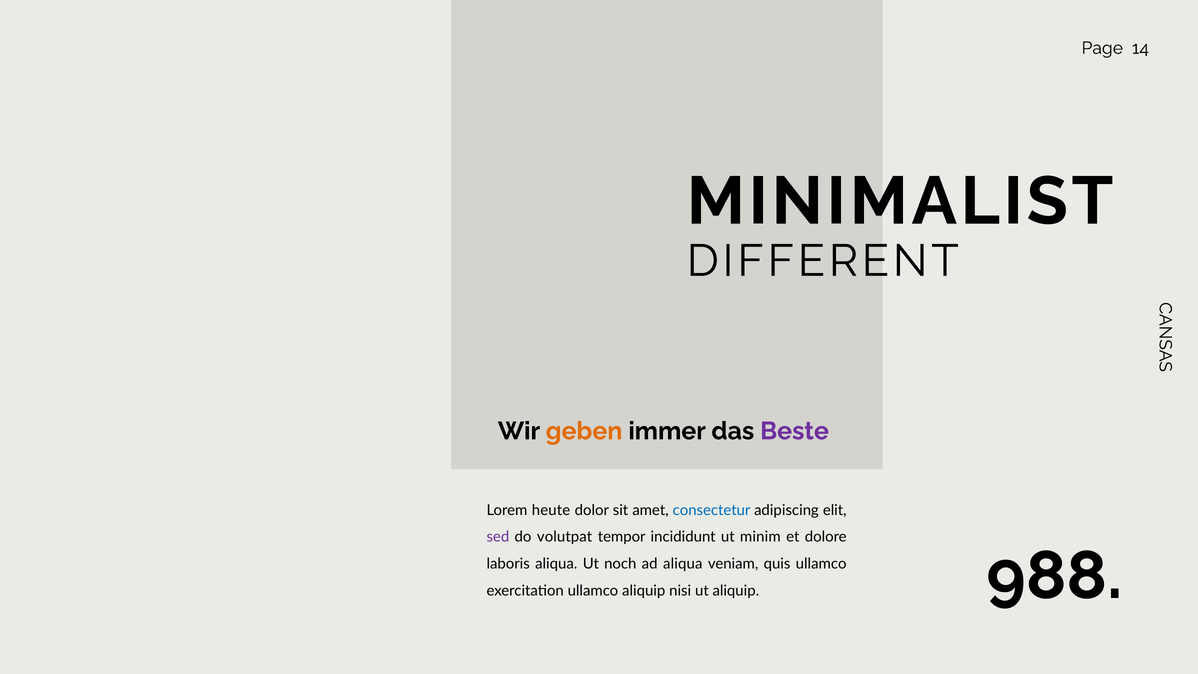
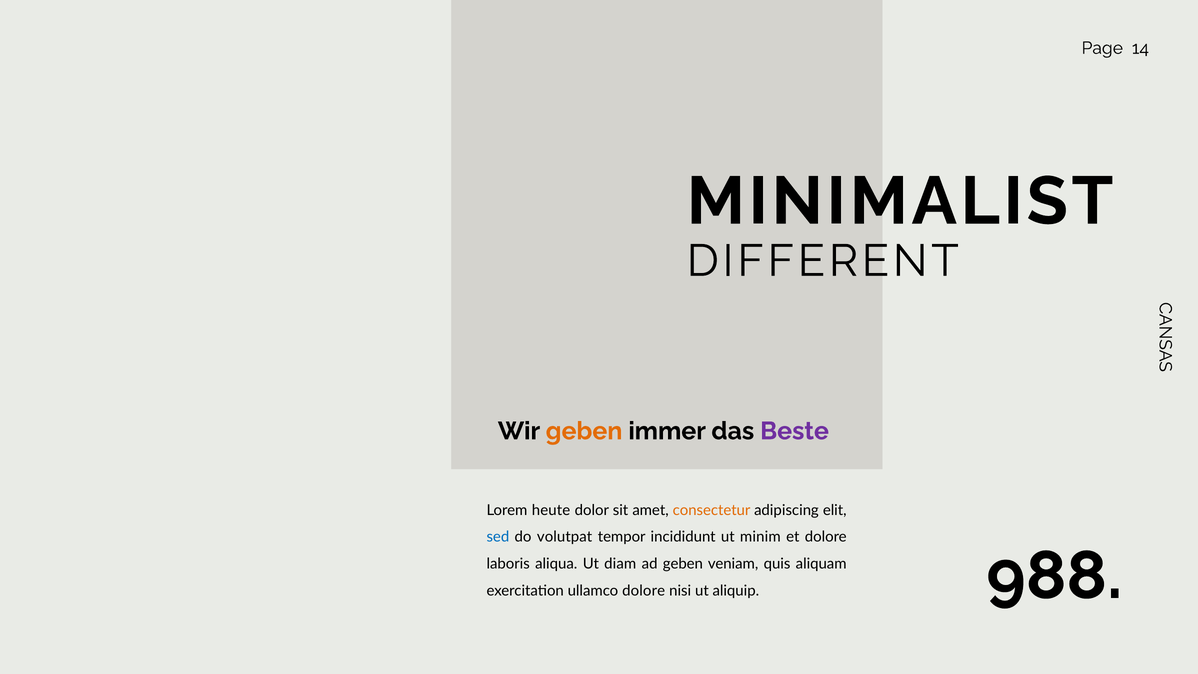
consectetur colour: blue -> orange (712, 510)
sed colour: purple -> blue (498, 537)
noch: noch -> diam (620, 564)
ad aliqua: aliqua -> geben (683, 564)
quis ullamco: ullamco -> aliquam (821, 564)
ullamco aliquip: aliquip -> dolore (644, 591)
